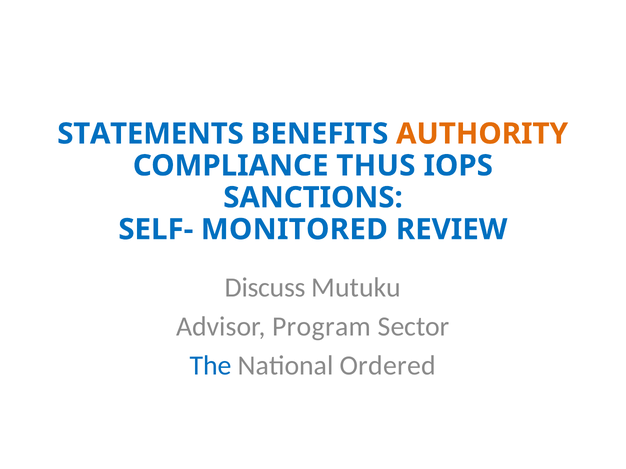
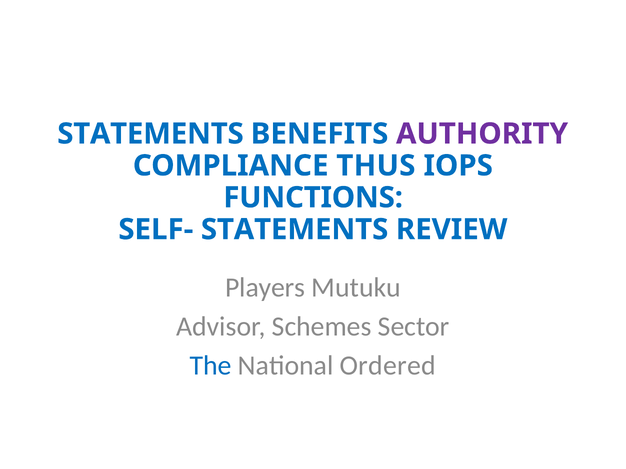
AUTHORITY colour: orange -> purple (482, 134)
SANCTIONS: SANCTIONS -> FUNCTIONS (313, 198)
SELF- MONITORED: MONITORED -> STATEMENTS (295, 230)
Discuss: Discuss -> Players (265, 288)
Program: Program -> Schemes (322, 327)
